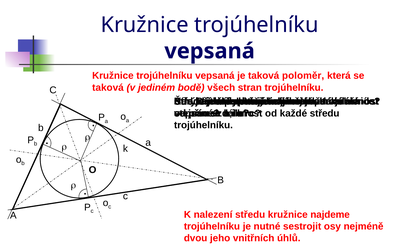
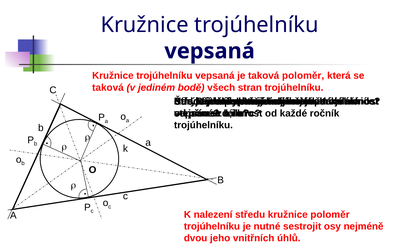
každé středu: středu -> ročník (325, 113)
kružnice najdeme: najdeme -> poloměr (330, 214)
